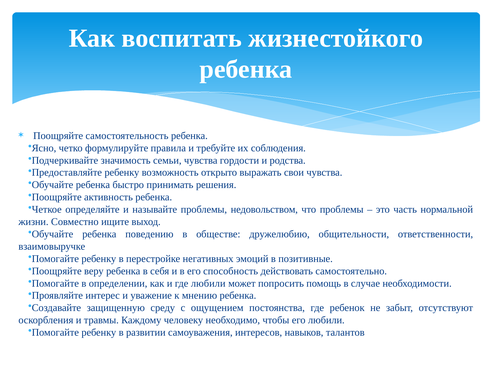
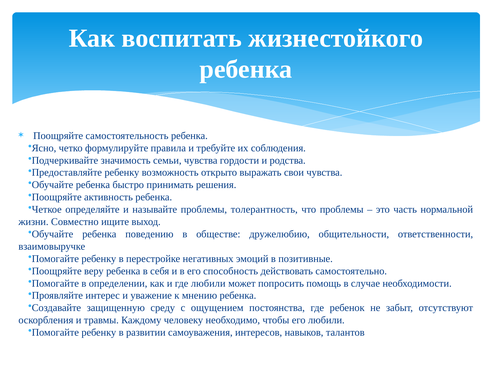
недовольством: недовольством -> толерантность (264, 210)
